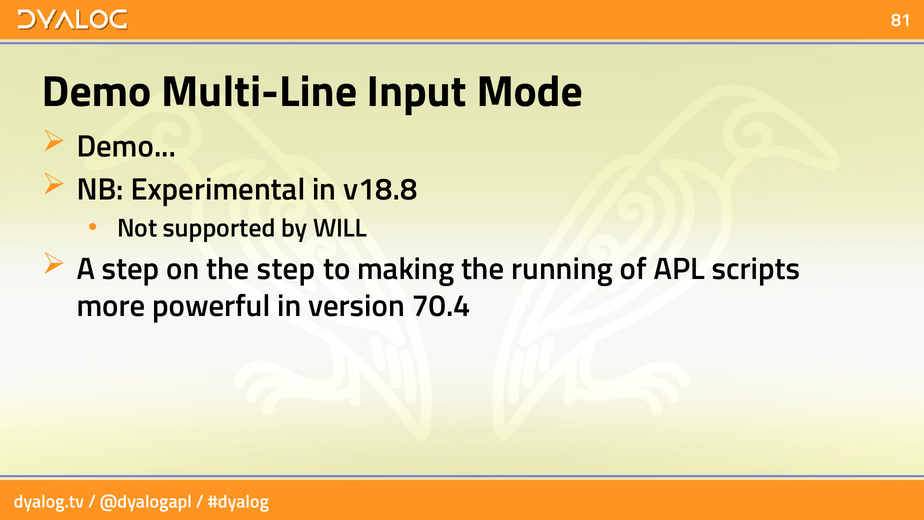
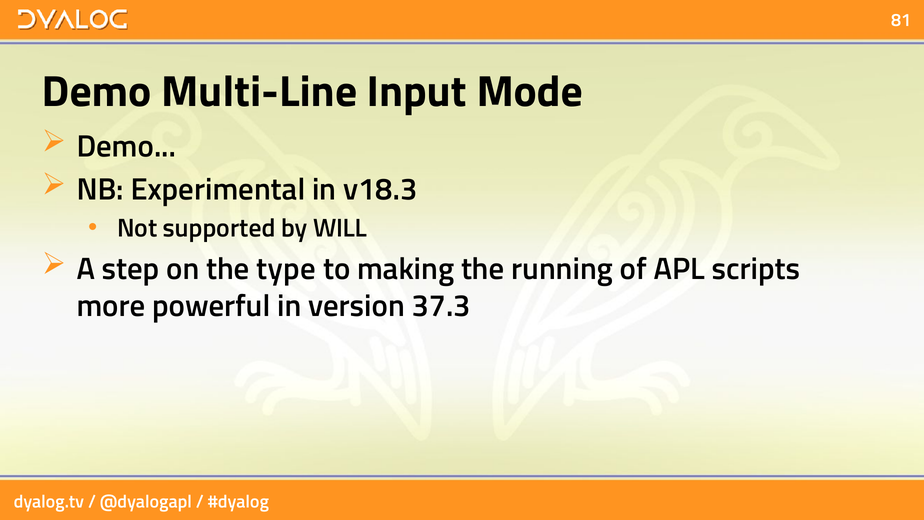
v18.8: v18.8 -> v18.3 (380, 190)
the step: step -> type (286, 269)
70.4: 70.4 -> 37.3 (441, 306)
